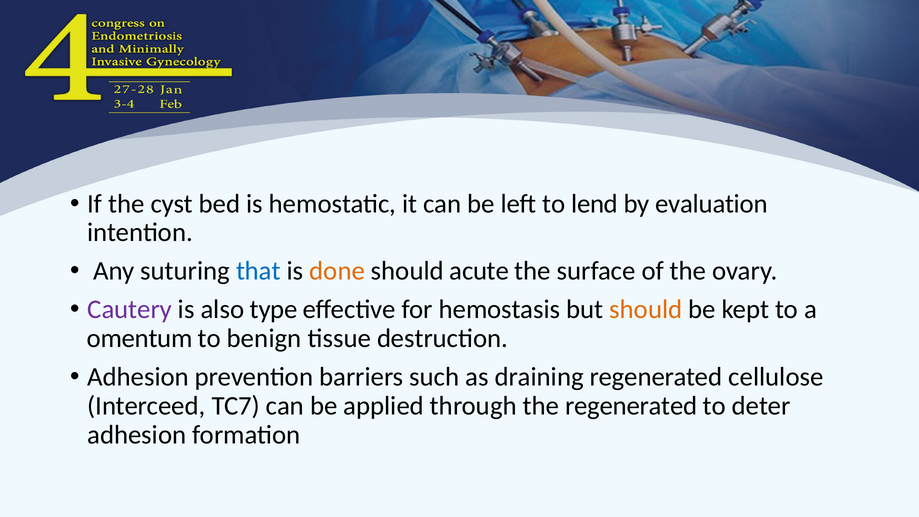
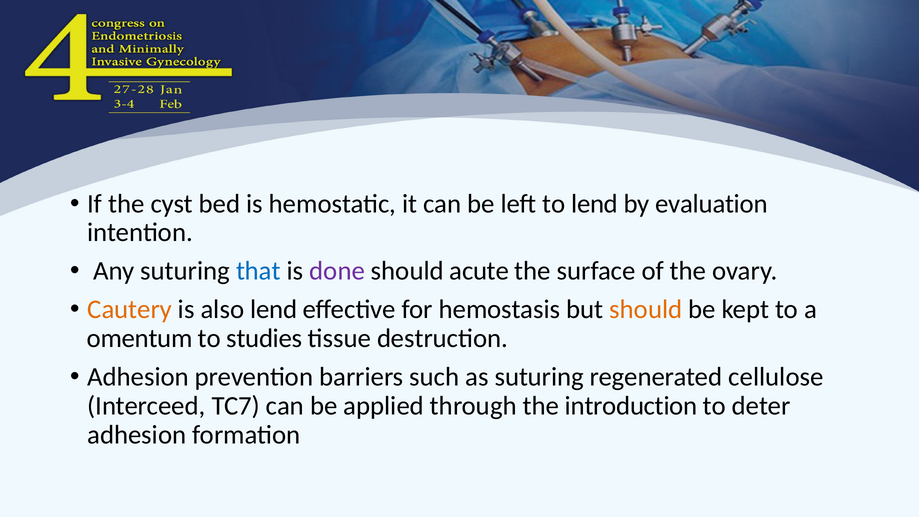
done colour: orange -> purple (337, 271)
Cautery colour: purple -> orange (130, 310)
also type: type -> lend (274, 310)
benign: benign -> studies (264, 338)
as draining: draining -> suturing (539, 377)
the regenerated: regenerated -> introduction (631, 406)
